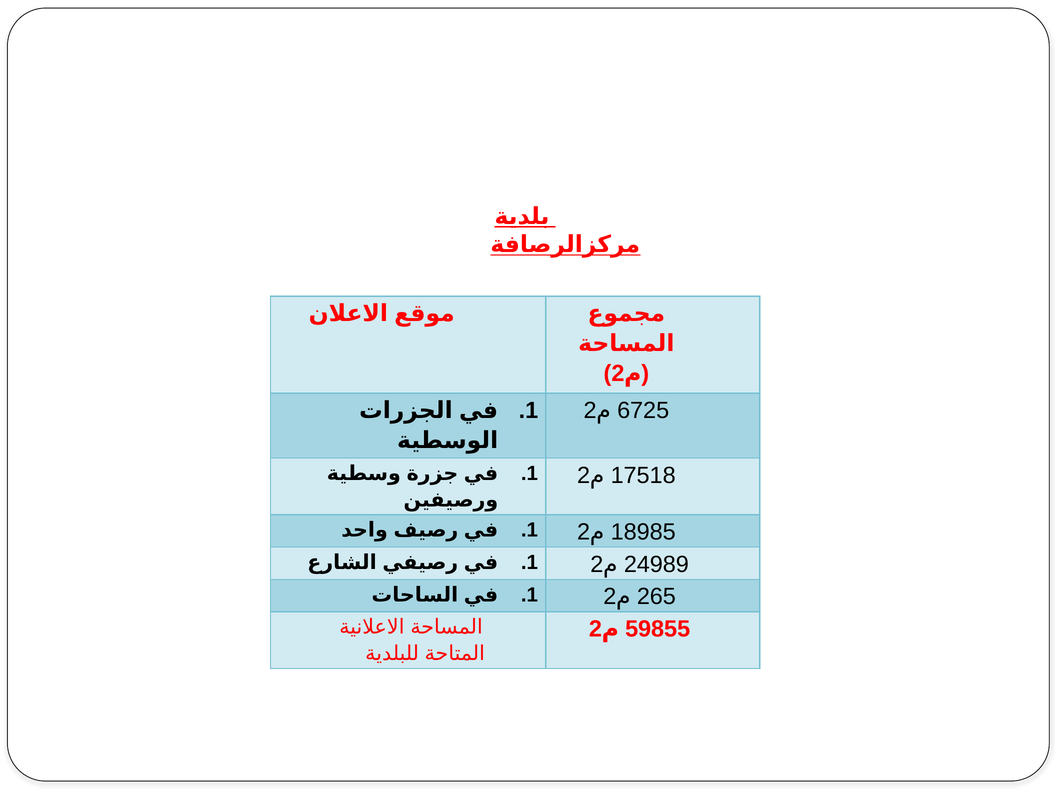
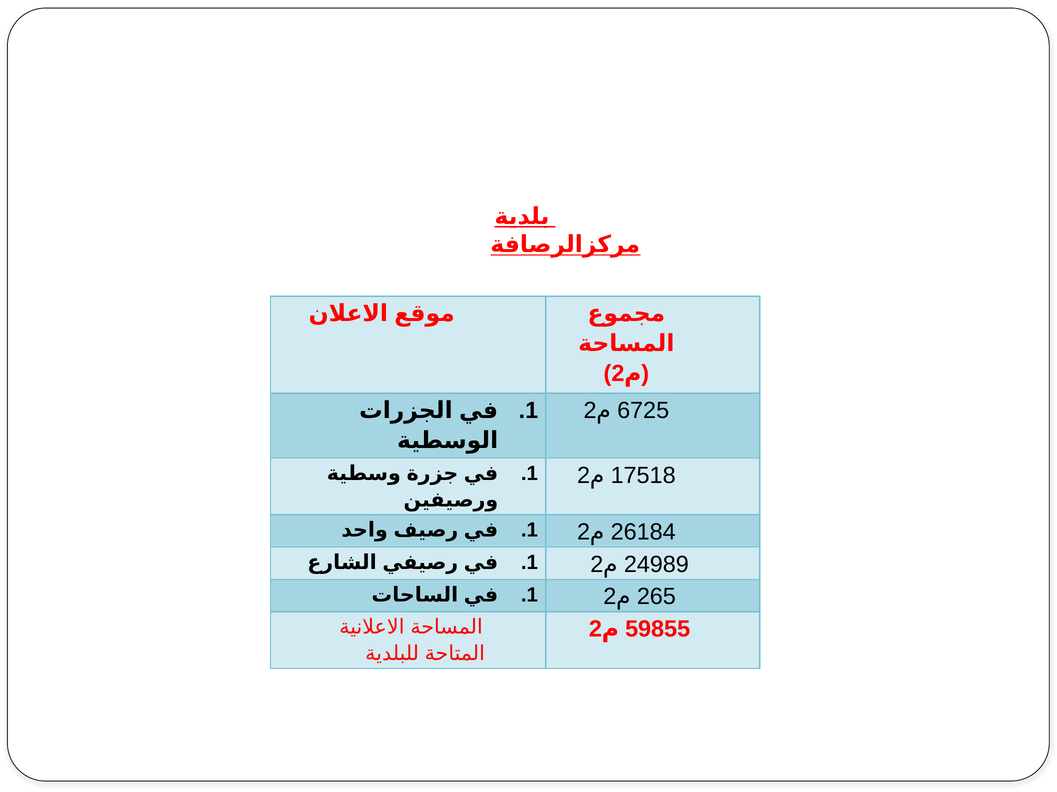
18985: 18985 -> 26184 (643, 532)
